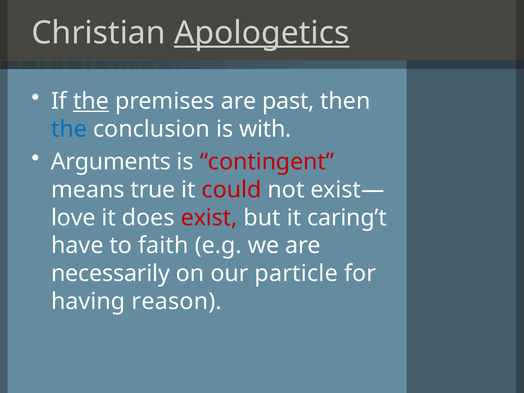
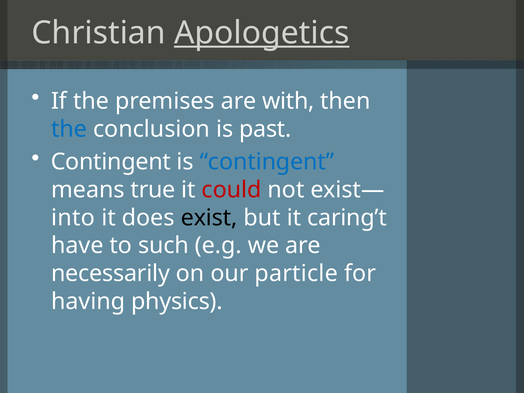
the underline: present -> none (91, 101)
past: past -> with (288, 101)
with: with -> past (265, 129)
Arguments: Arguments -> Contingent (111, 162)
contingent colour: red -> blue (267, 162)
love: love -> into (73, 218)
exist colour: red -> black (209, 218)
faith: faith -> such (163, 246)
reason: reason -> physics (177, 302)
